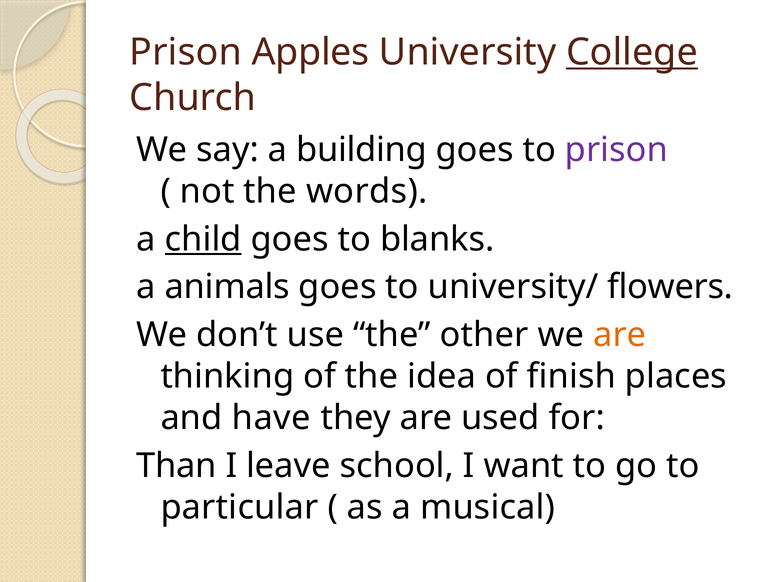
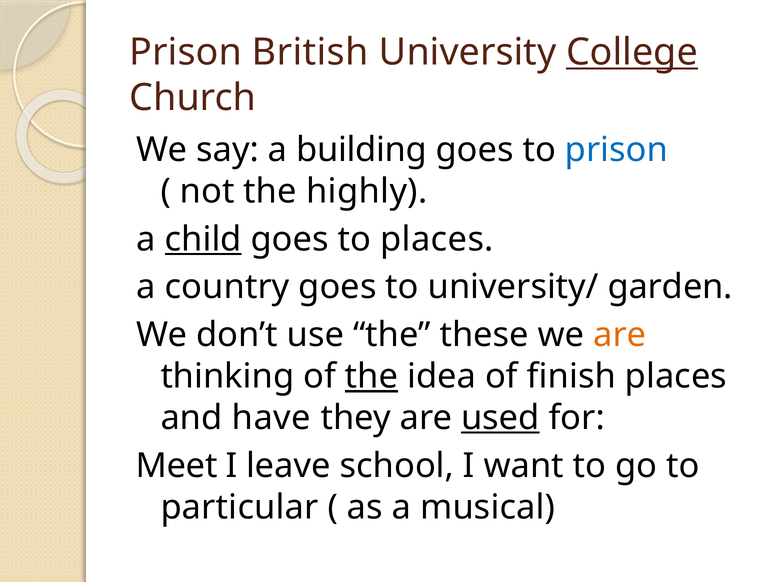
Apples: Apples -> British (310, 52)
prison colour: purple -> blue (616, 150)
words: words -> highly (367, 191)
to blanks: blanks -> places (437, 239)
animals: animals -> country (227, 287)
flowers: flowers -> garden (670, 287)
other: other -> these (484, 335)
the underline: none -> present (372, 376)
used underline: none -> present (500, 418)
Than: Than -> Meet (177, 466)
